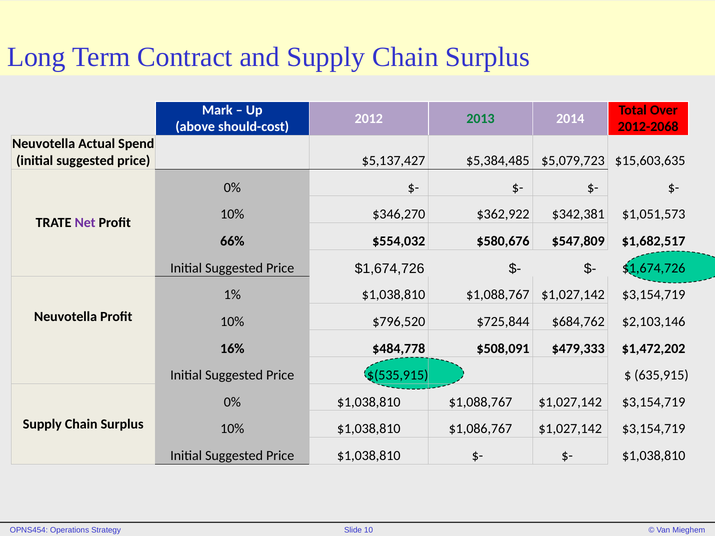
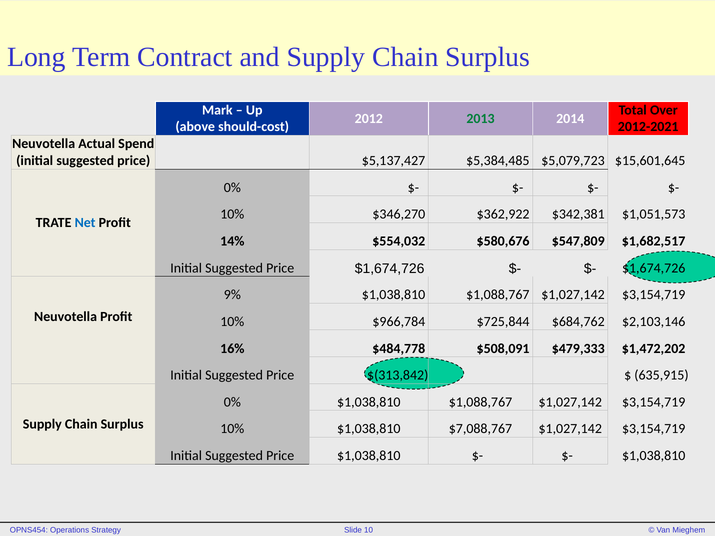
2012-2068: 2012-2068 -> 2012-2021 (648, 127)
$15,603,635: $15,603,635 -> $15,601,645 (650, 161)
Net colour: purple -> blue (85, 223)
66%: 66% -> 14% (232, 241)
1%: 1% -> 9% (232, 295)
$796,520: $796,520 -> $966,784 (399, 322)
$(535,915: $(535,915 -> $(313,842 (398, 375)
$1,086,767: $1,086,767 -> $7,088,767 (480, 429)
